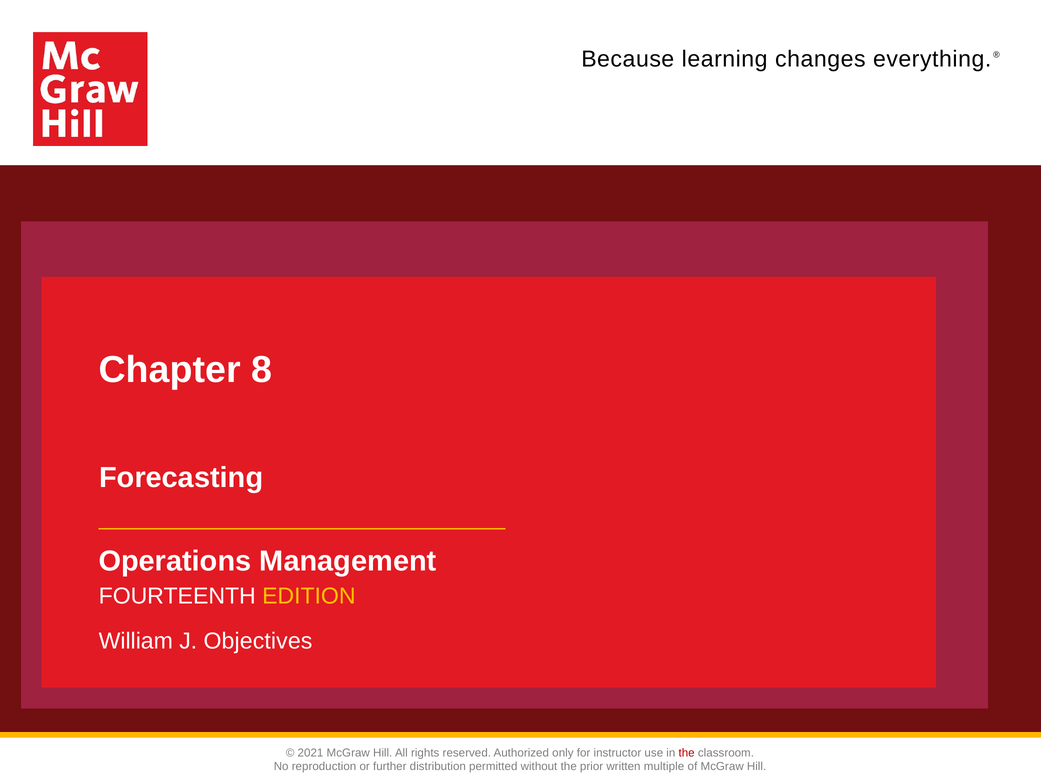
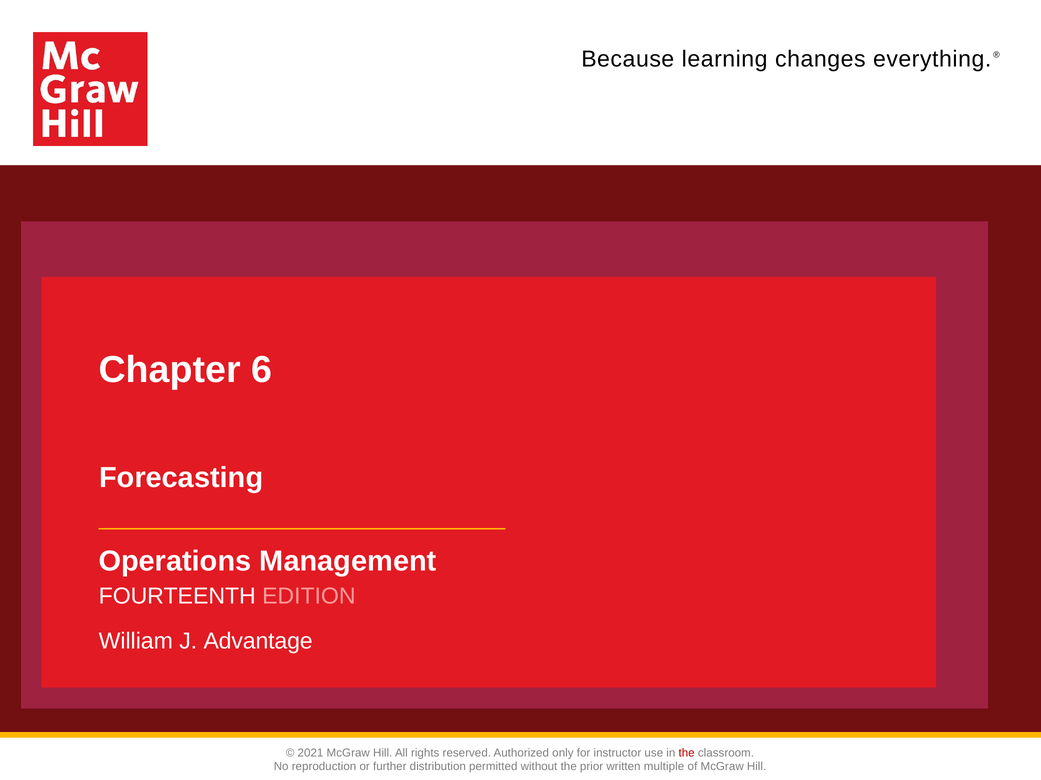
8: 8 -> 6 (262, 370)
EDITION colour: yellow -> pink (309, 597)
Objectives: Objectives -> Advantage (258, 642)
